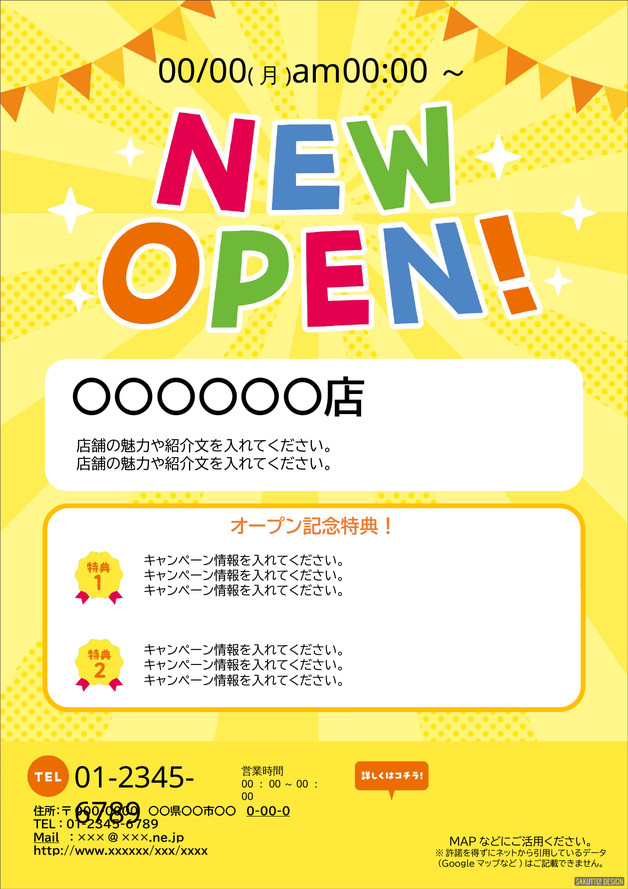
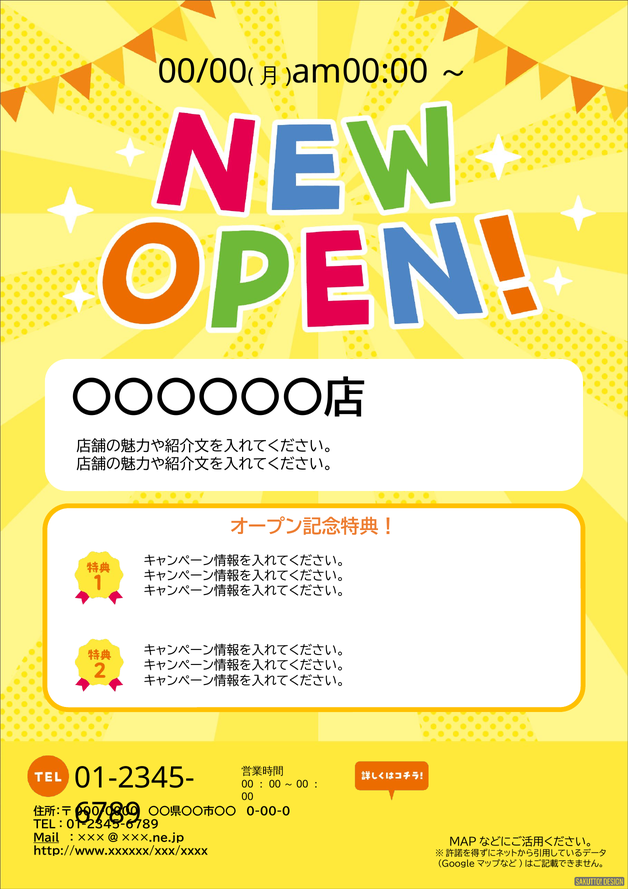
0-00-0 underline: present -> none (268, 811)
